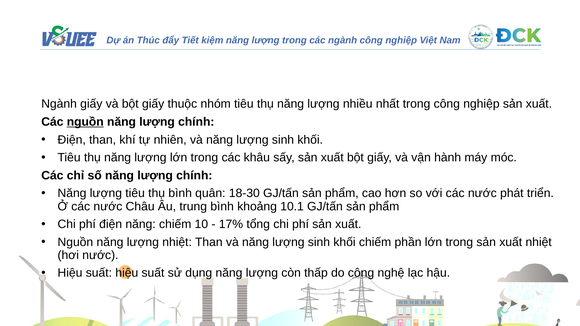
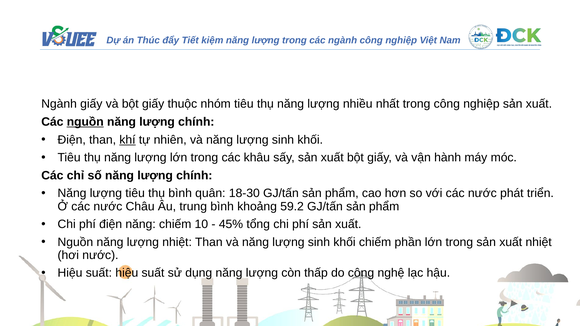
khí underline: none -> present (127, 140)
10.1: 10.1 -> 59.2 (292, 207)
17%: 17% -> 45% (231, 224)
